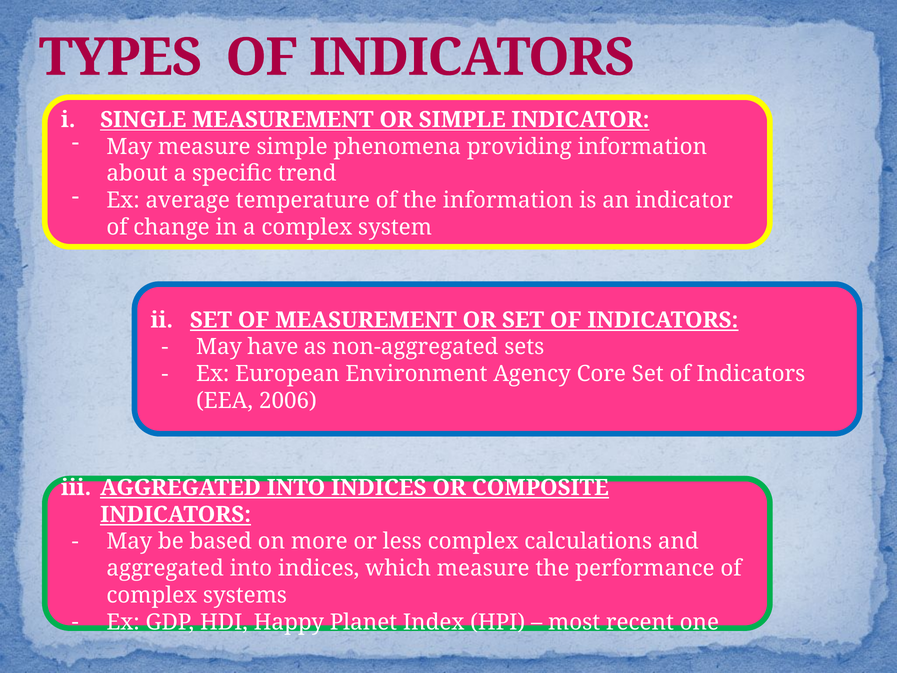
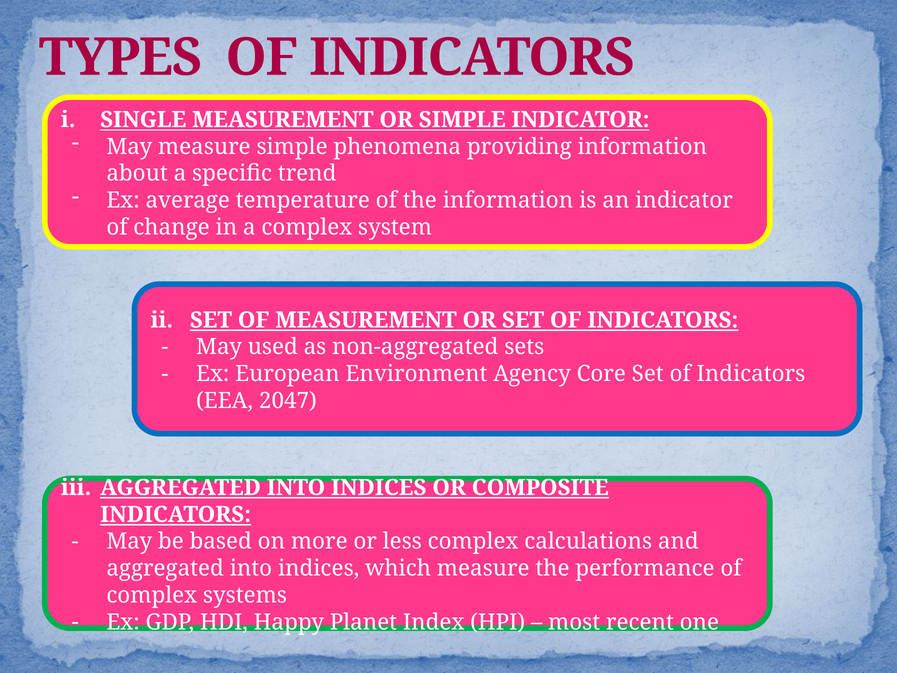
have: have -> used (273, 347)
2006: 2006 -> 2047 (288, 401)
